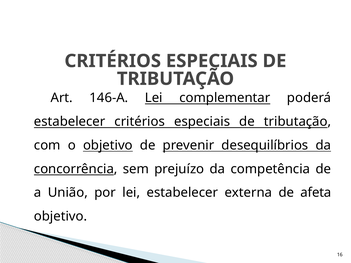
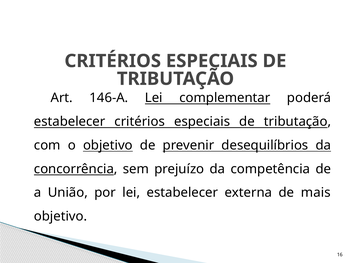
afeta: afeta -> mais (316, 193)
